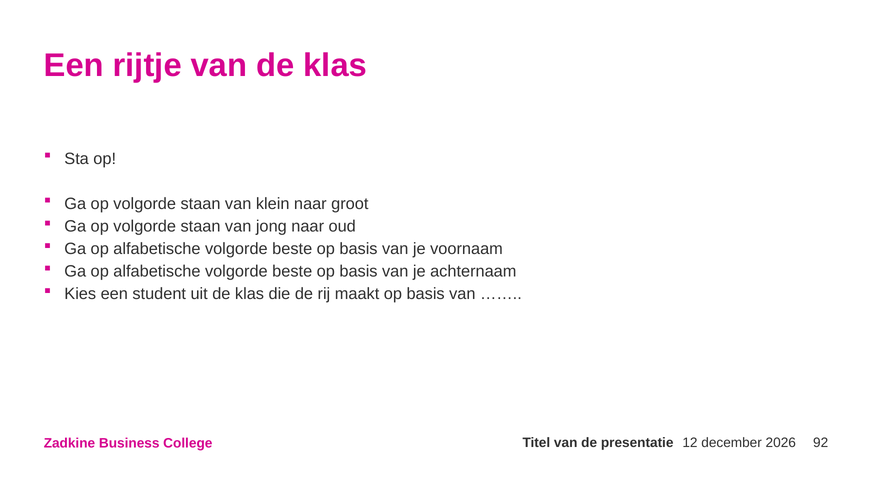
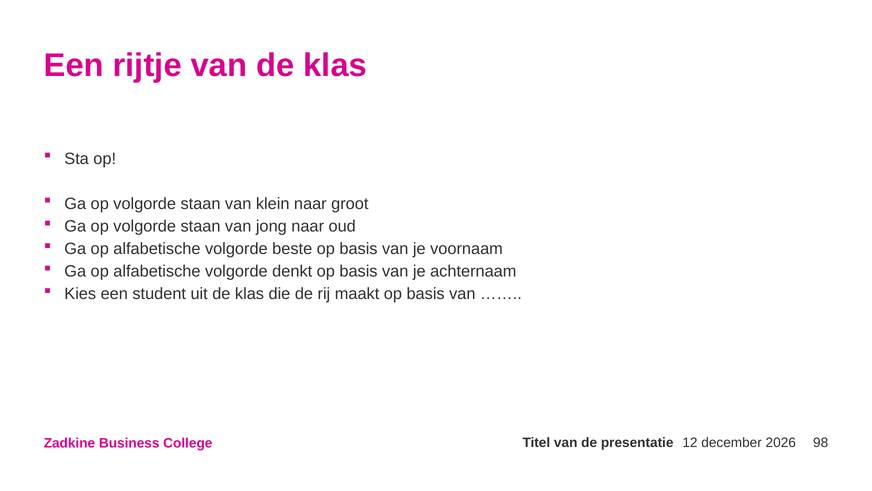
beste: beste -> denkt (292, 271)
92: 92 -> 98 (821, 442)
